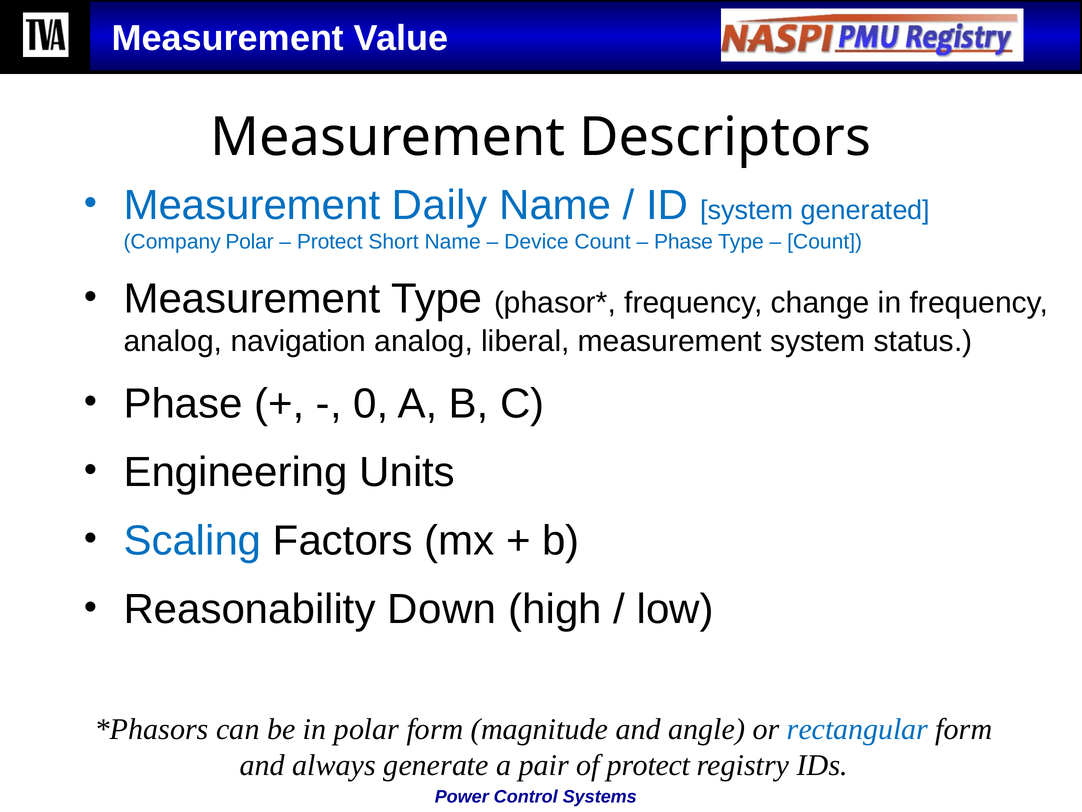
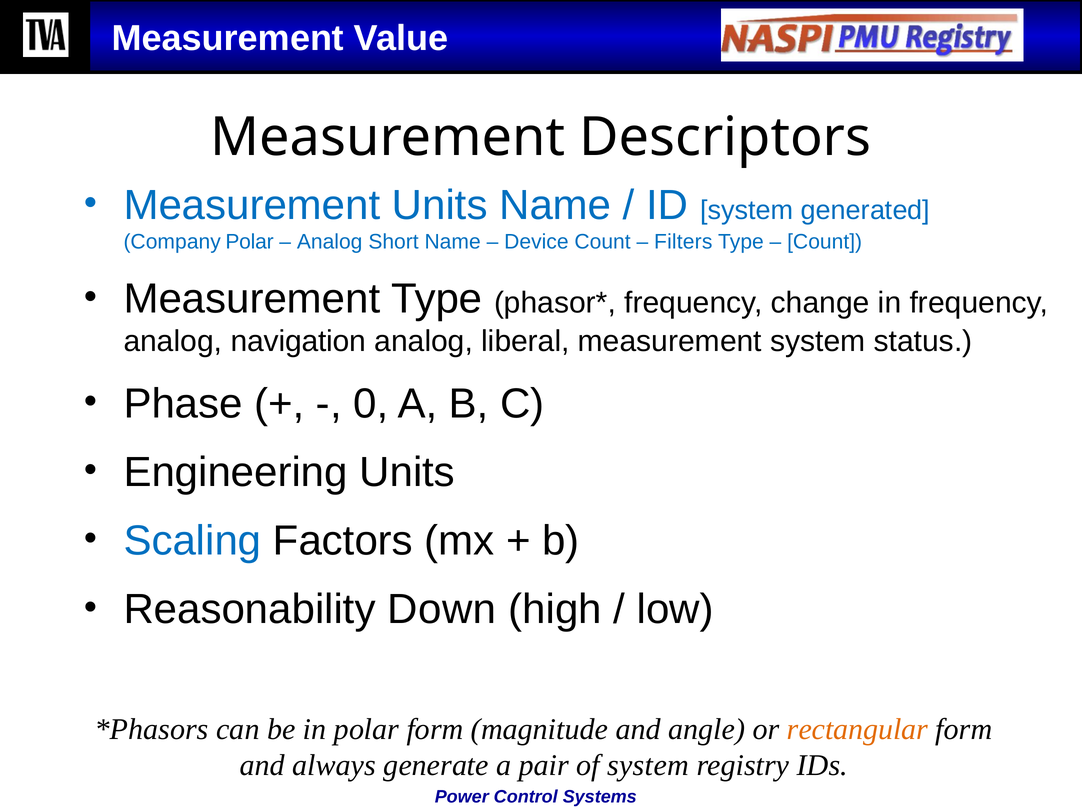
Measurement Daily: Daily -> Units (440, 205)
Protect: Protect -> Analog (330, 241)
Phase: Phase -> Filters (683, 241)
rectangular colour: blue -> orange (857, 729)
of protect: protect -> system (648, 765)
